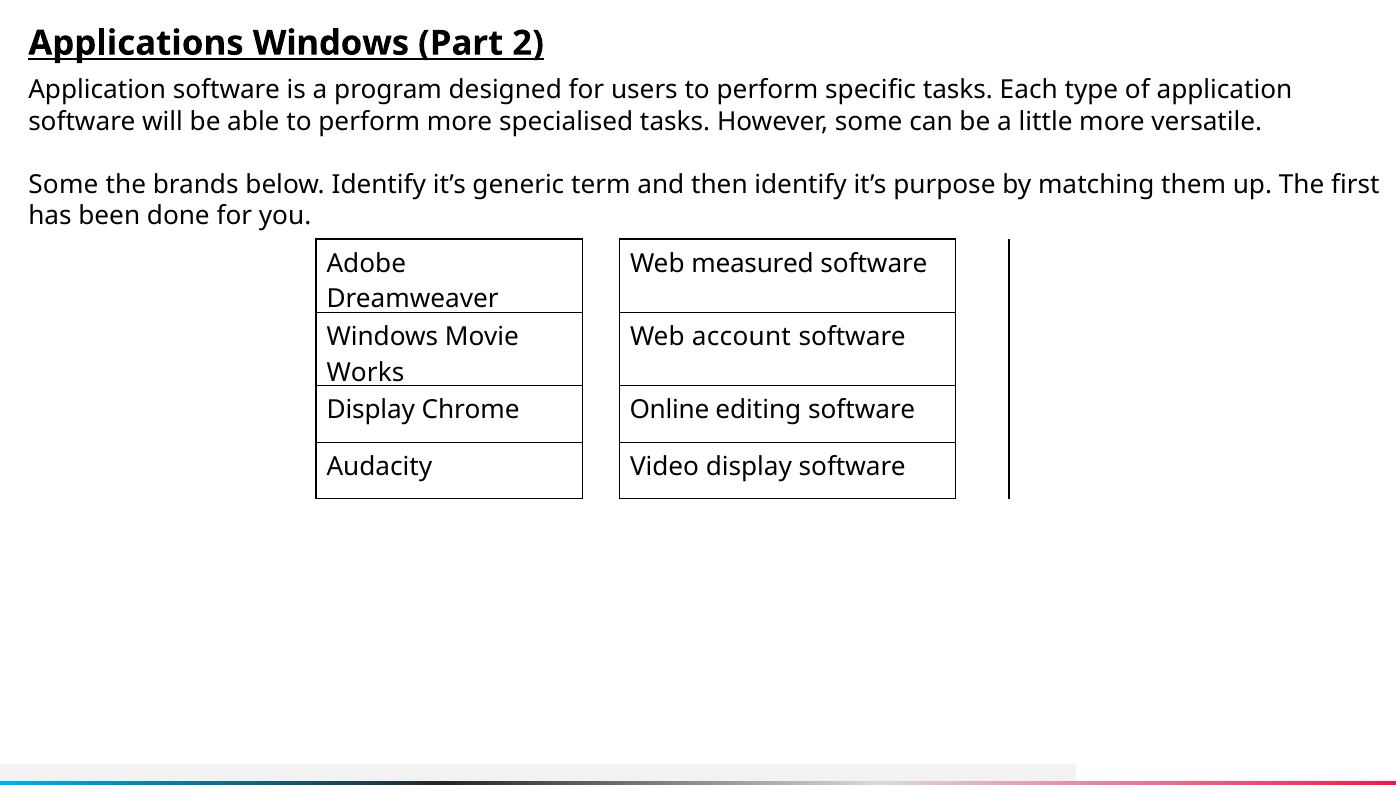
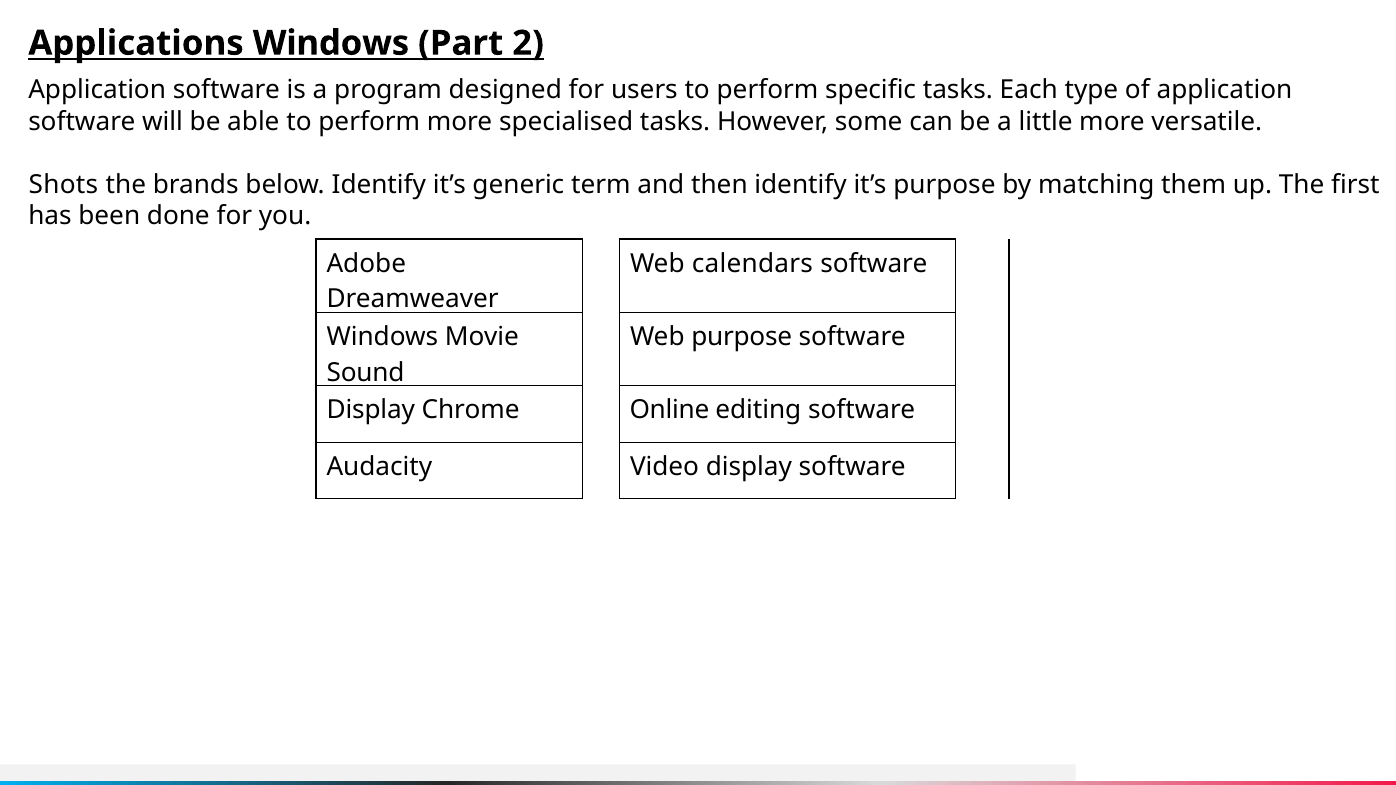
Some: Some -> Shots (63, 184)
measured: measured -> calendars (752, 264)
Web account: account -> purpose (742, 337)
Works: Works -> Sound (366, 373)
